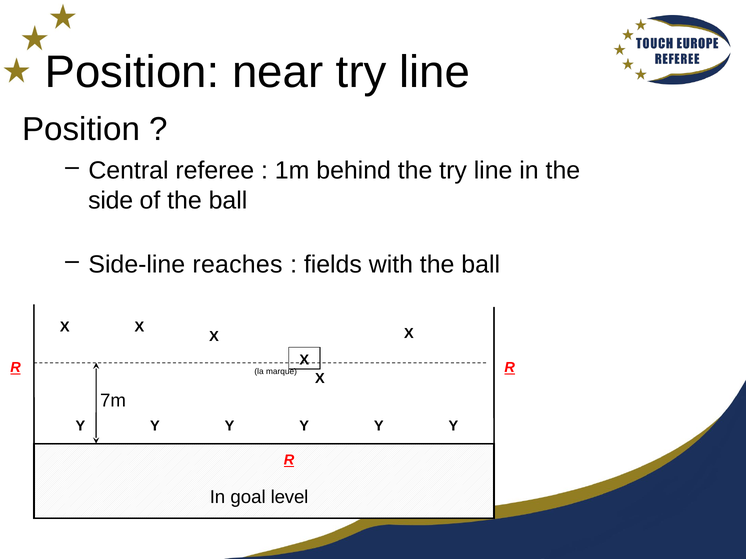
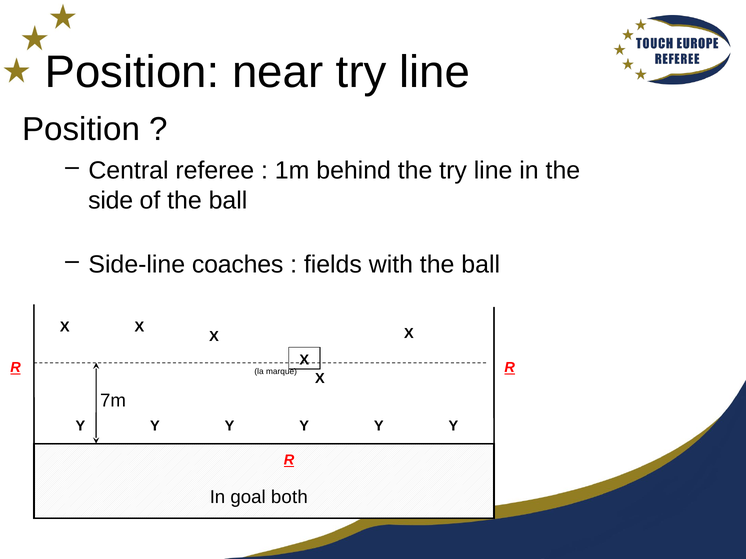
reaches: reaches -> coaches (238, 265)
level: level -> both (289, 497)
